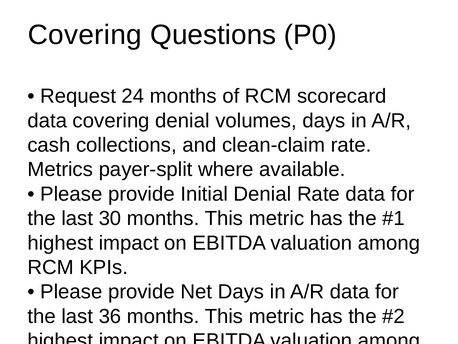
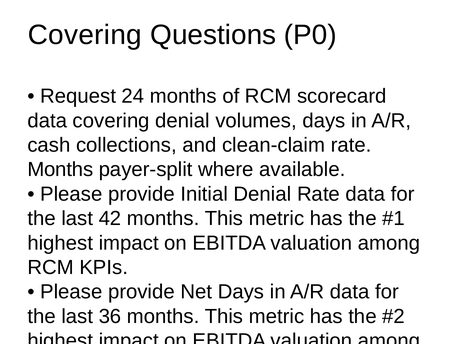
Metrics: Metrics -> Months (60, 169)
30: 30 -> 42 (110, 218)
